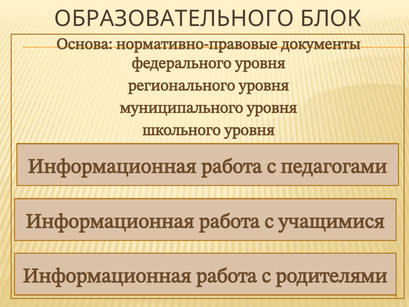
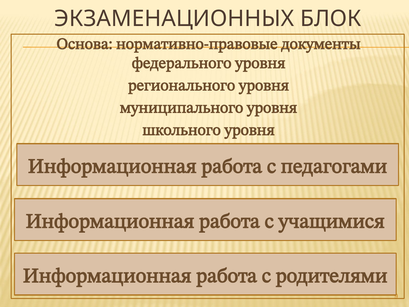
ОБРАЗОВАТЕЛЬНОГО: ОБРАЗОВАТЕЛЬНОГО -> ЭКЗАМЕНАЦИОННЫХ (174, 19)
